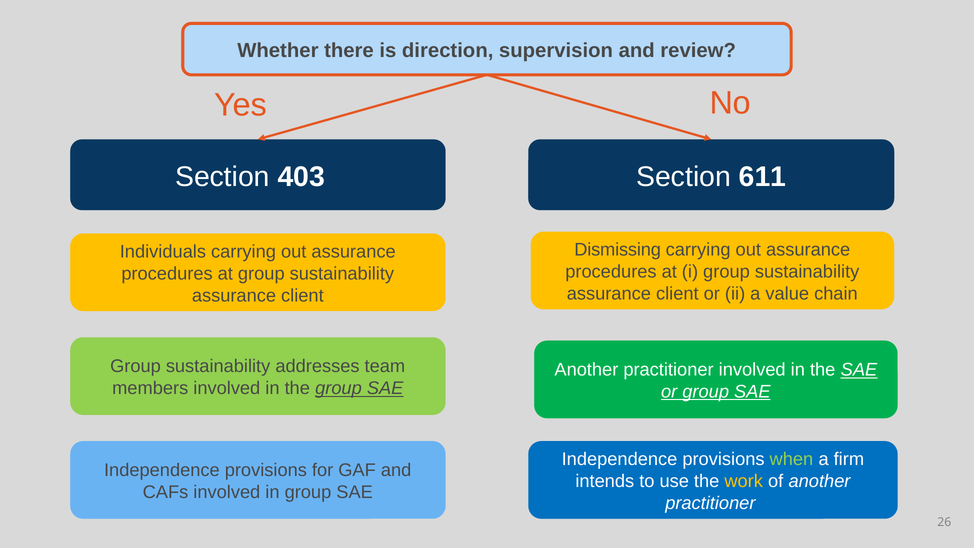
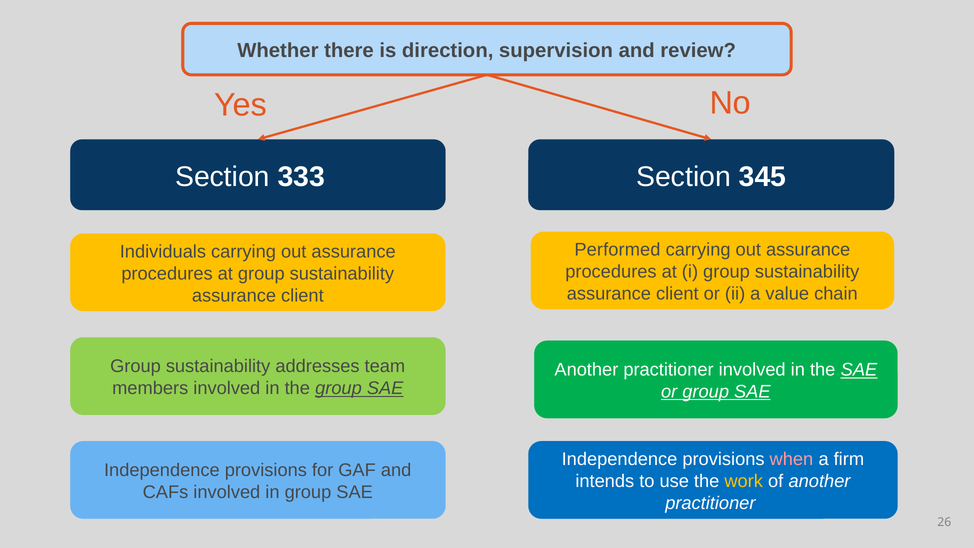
403: 403 -> 333 (301, 177)
611: 611 -> 345 (762, 177)
Dismissing: Dismissing -> Performed (617, 250)
when colour: light green -> pink (791, 459)
